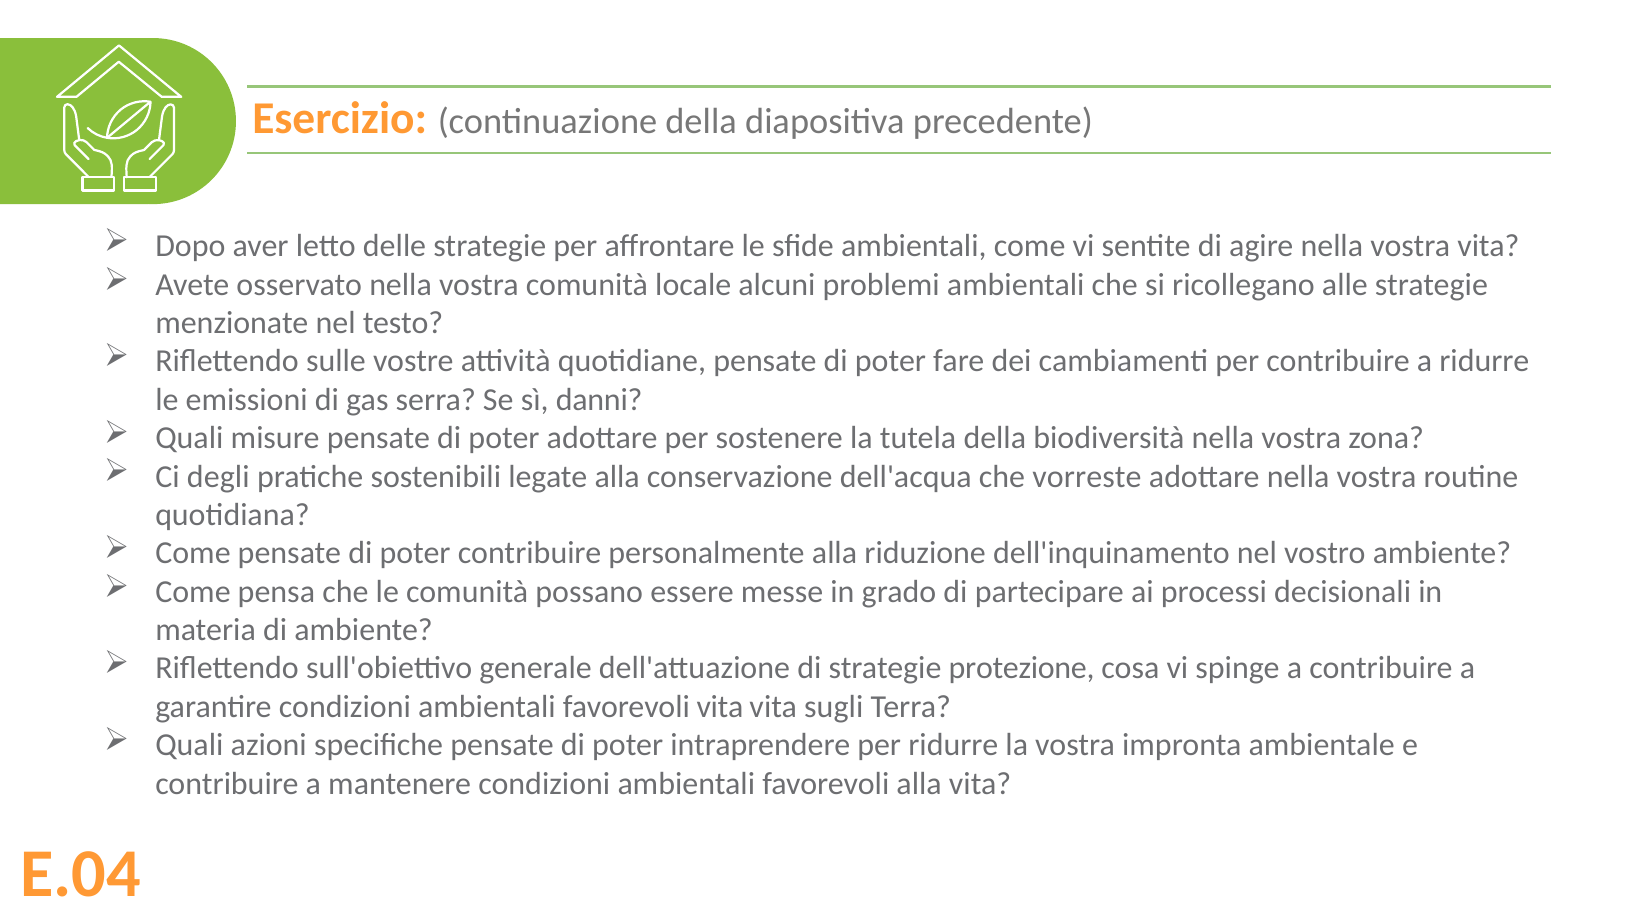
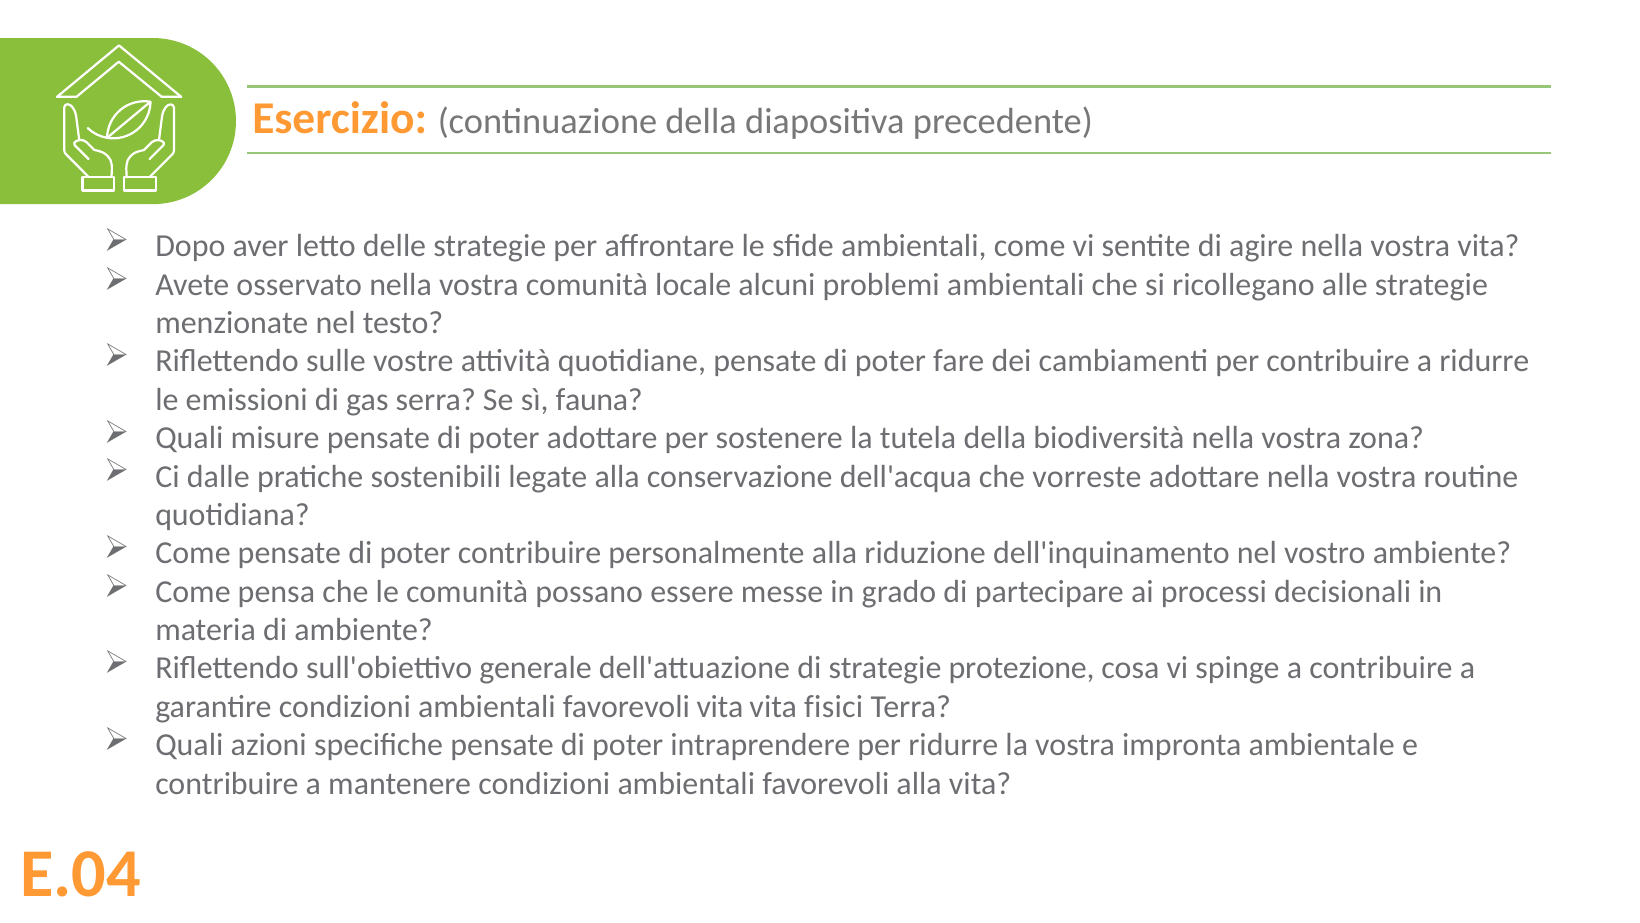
danni: danni -> fauna (599, 400)
degli: degli -> dalle (218, 476)
sugli: sugli -> fisici (834, 706)
